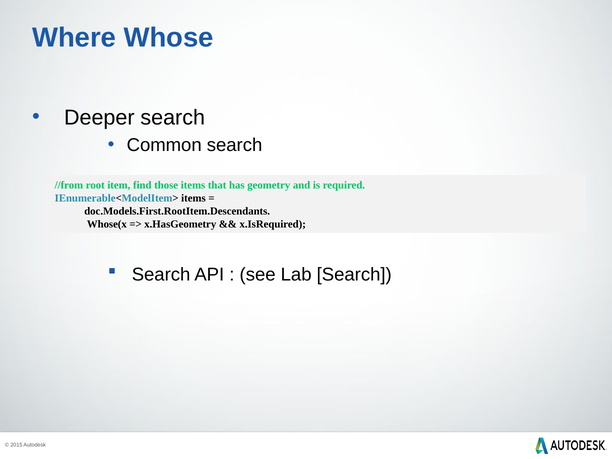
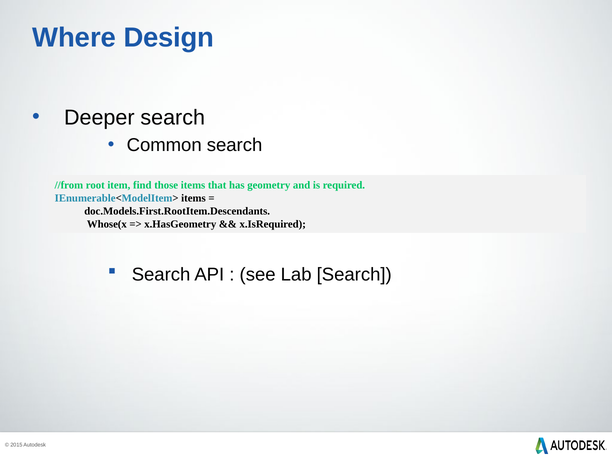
Whose: Whose -> Design (169, 38)
